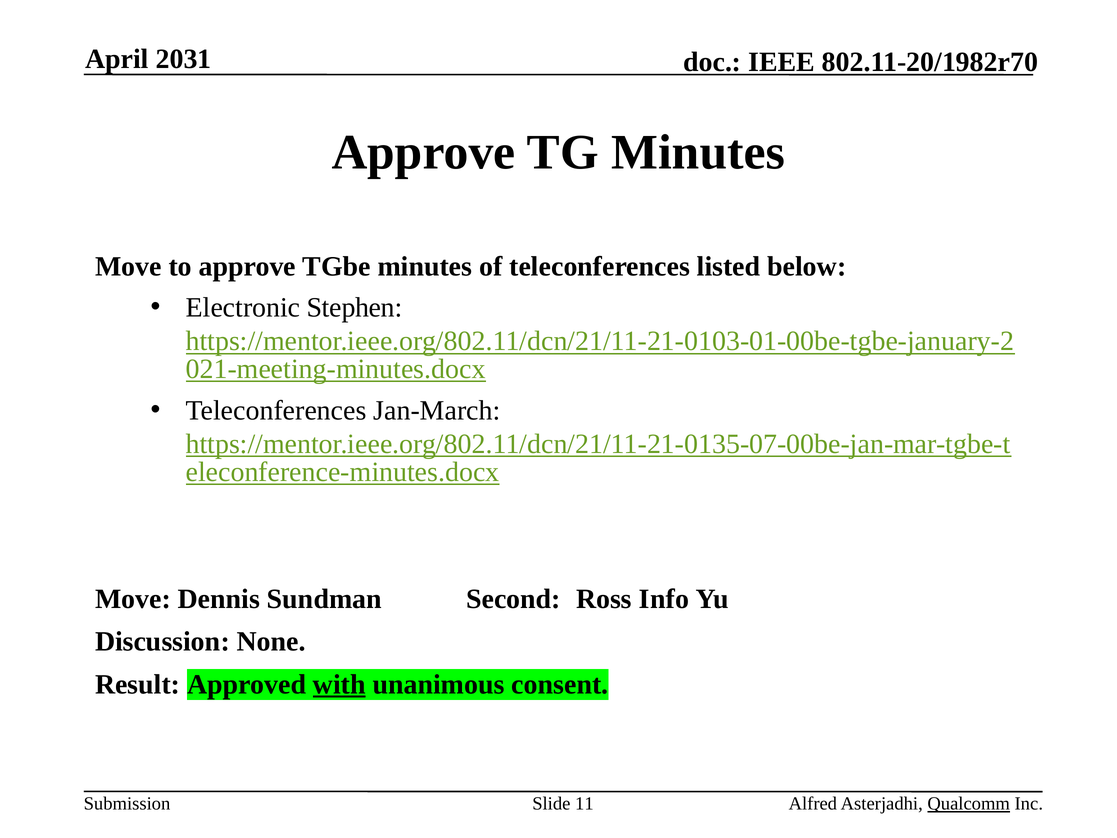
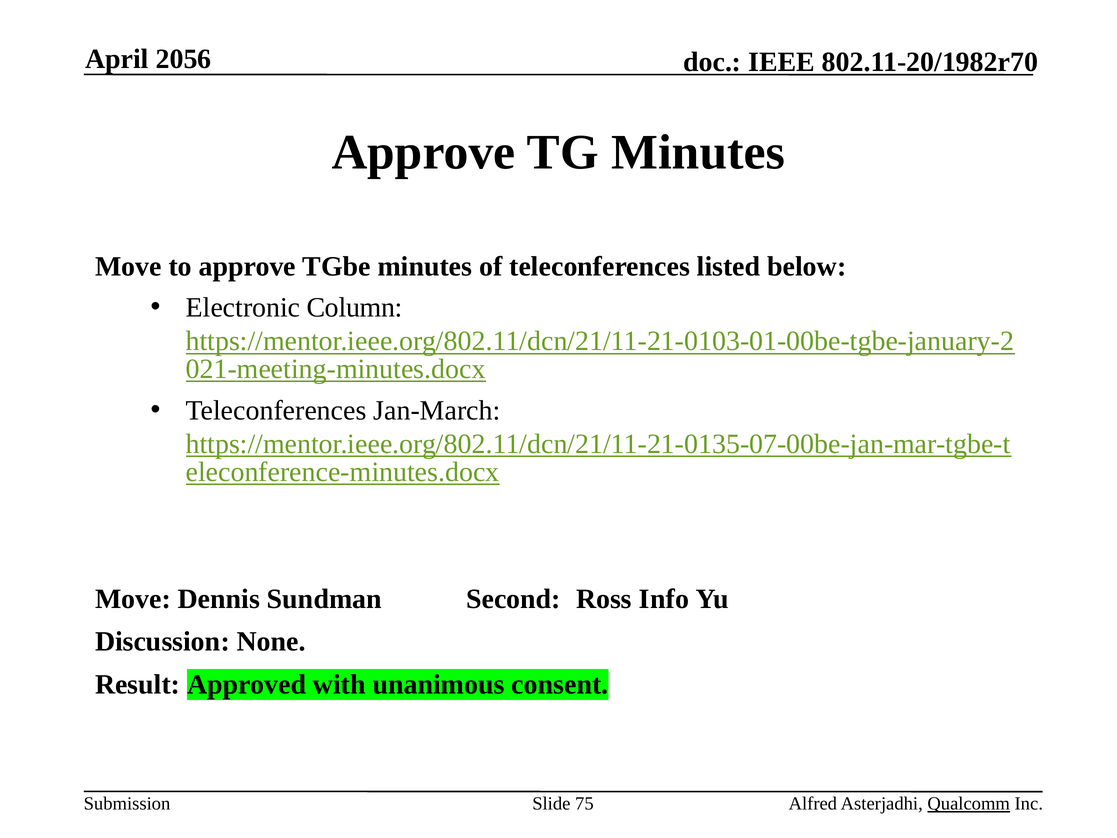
2031: 2031 -> 2056 (184, 59)
Stephen: Stephen -> Column (355, 308)
with underline: present -> none (339, 684)
11: 11 -> 75 (584, 803)
